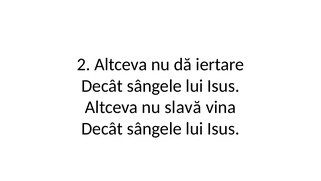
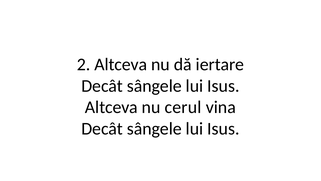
slavă: slavă -> cerul (183, 107)
